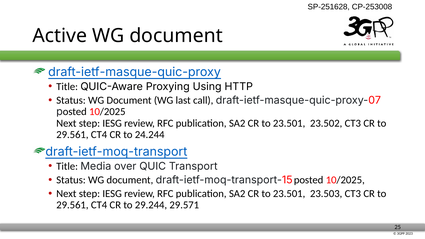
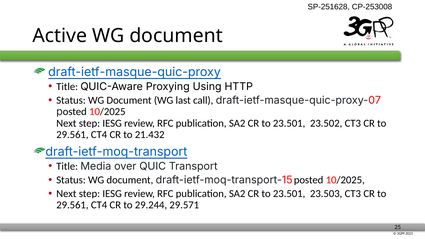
24.244: 24.244 -> 21.432 (150, 135)
